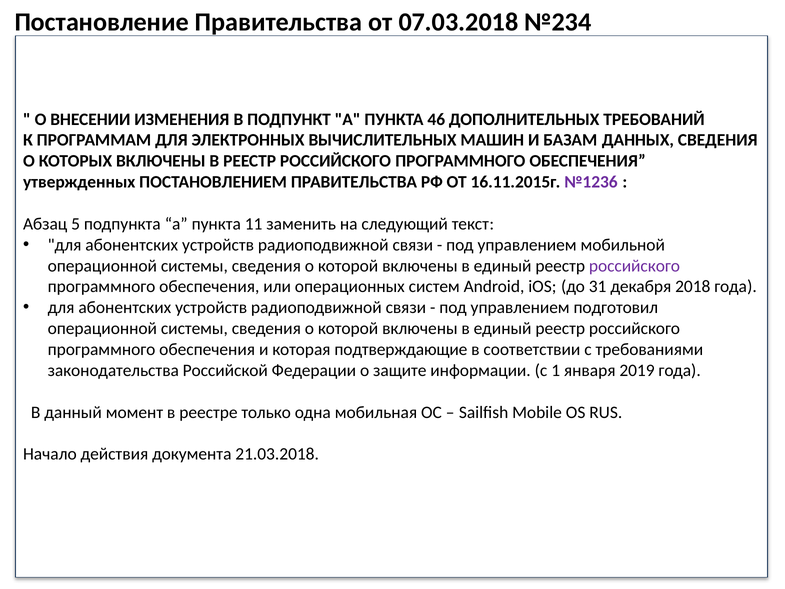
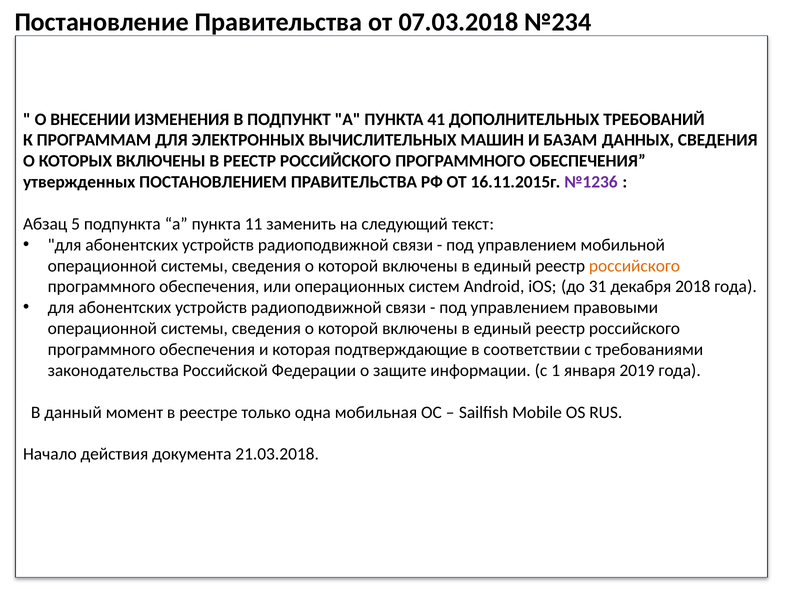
46: 46 -> 41 (436, 119)
российского colour: purple -> orange (634, 266)
подготовил: подготовил -> правовыми (616, 308)
